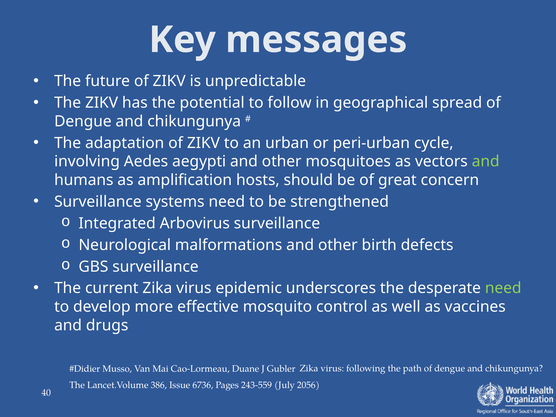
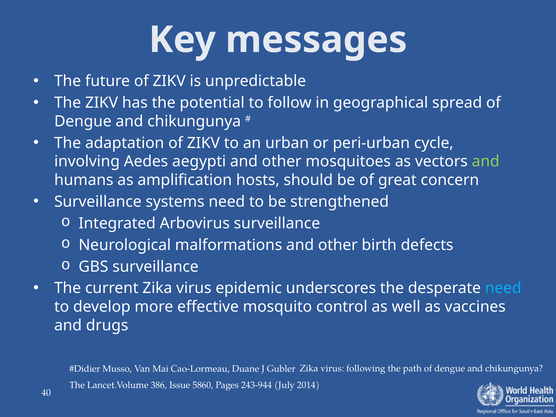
need colour: light green -> light blue (503, 288)
6736: 6736 -> 5860 (203, 385)
243-559: 243-559 -> 243-944 (257, 385)
2056: 2056 -> 2014 (308, 385)
